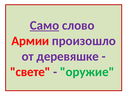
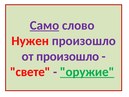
Армии: Армии -> Нужен (30, 41)
от деревяшке: деревяшке -> произошло (68, 56)
оружие underline: none -> present (87, 72)
